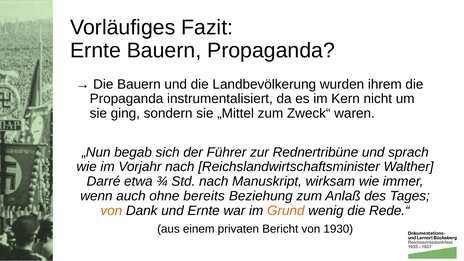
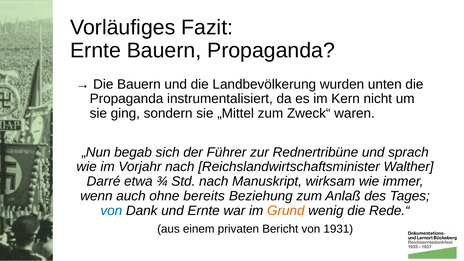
ihrem: ihrem -> unten (385, 84)
von colour: orange -> blue (111, 211)
1930: 1930 -> 1931 (338, 229)
